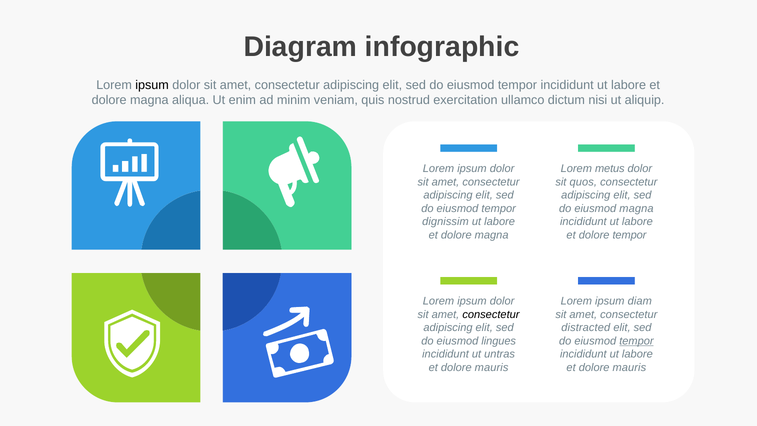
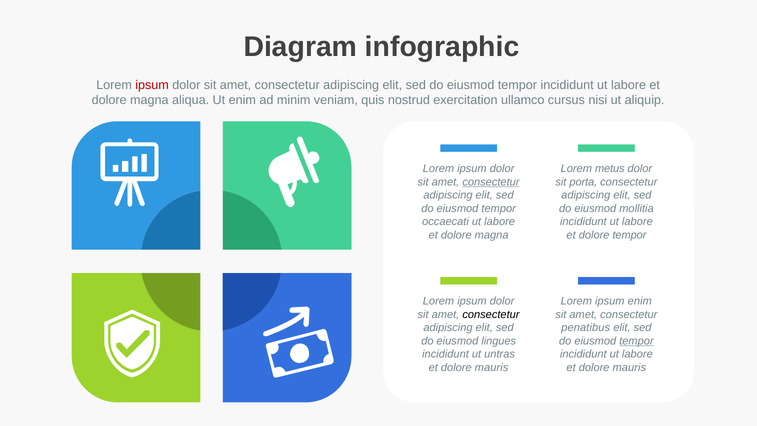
ipsum colour: black -> red (152, 85)
dictum: dictum -> cursus (566, 100)
consectetur underline: none -> present (491, 182)
quos: quos -> porta (583, 182)
eiusmod magna: magna -> mollitia (636, 208)
dignissim: dignissim -> occaecati (446, 222)
ipsum diam: diam -> enim (640, 301)
distracted: distracted -> penatibus (586, 328)
